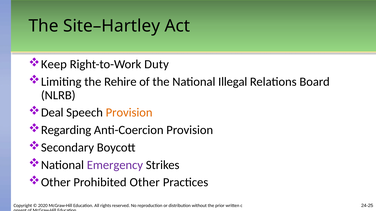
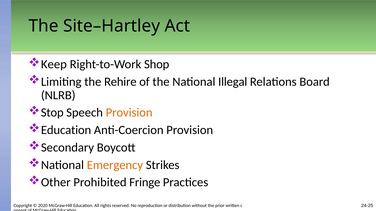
Duty: Duty -> Shop (157, 64)
Deal: Deal -> Stop (52, 113)
Regarding: Regarding -> Education (66, 130)
Emergency colour: purple -> orange (115, 165)
Prohibited Other: Other -> Fringe (145, 183)
